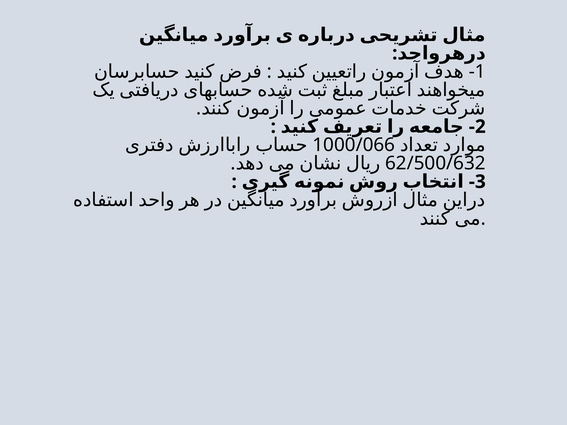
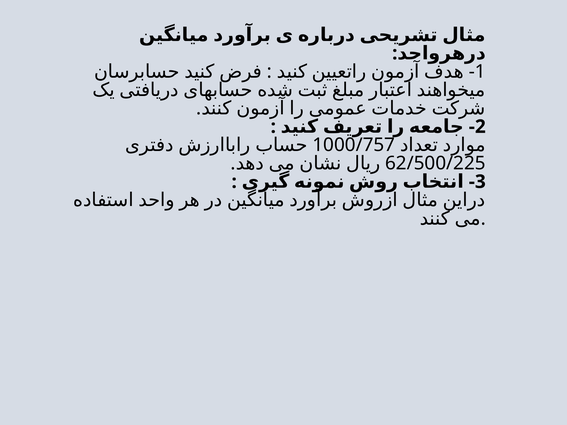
1000/066: 1000/066 -> 1000/757 (354, 145)
62/500/632: 62/500/632 -> 62/500/225 (435, 163)
